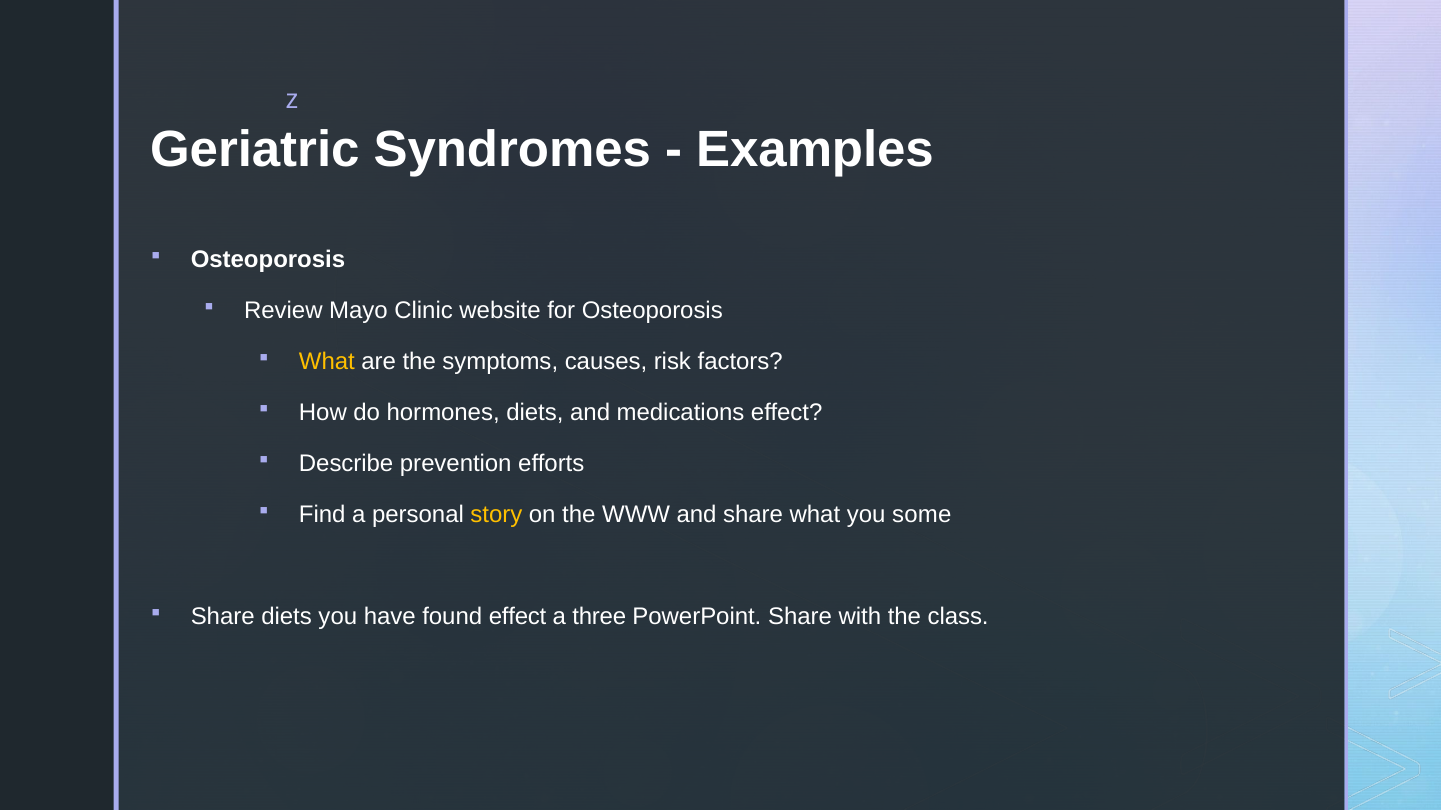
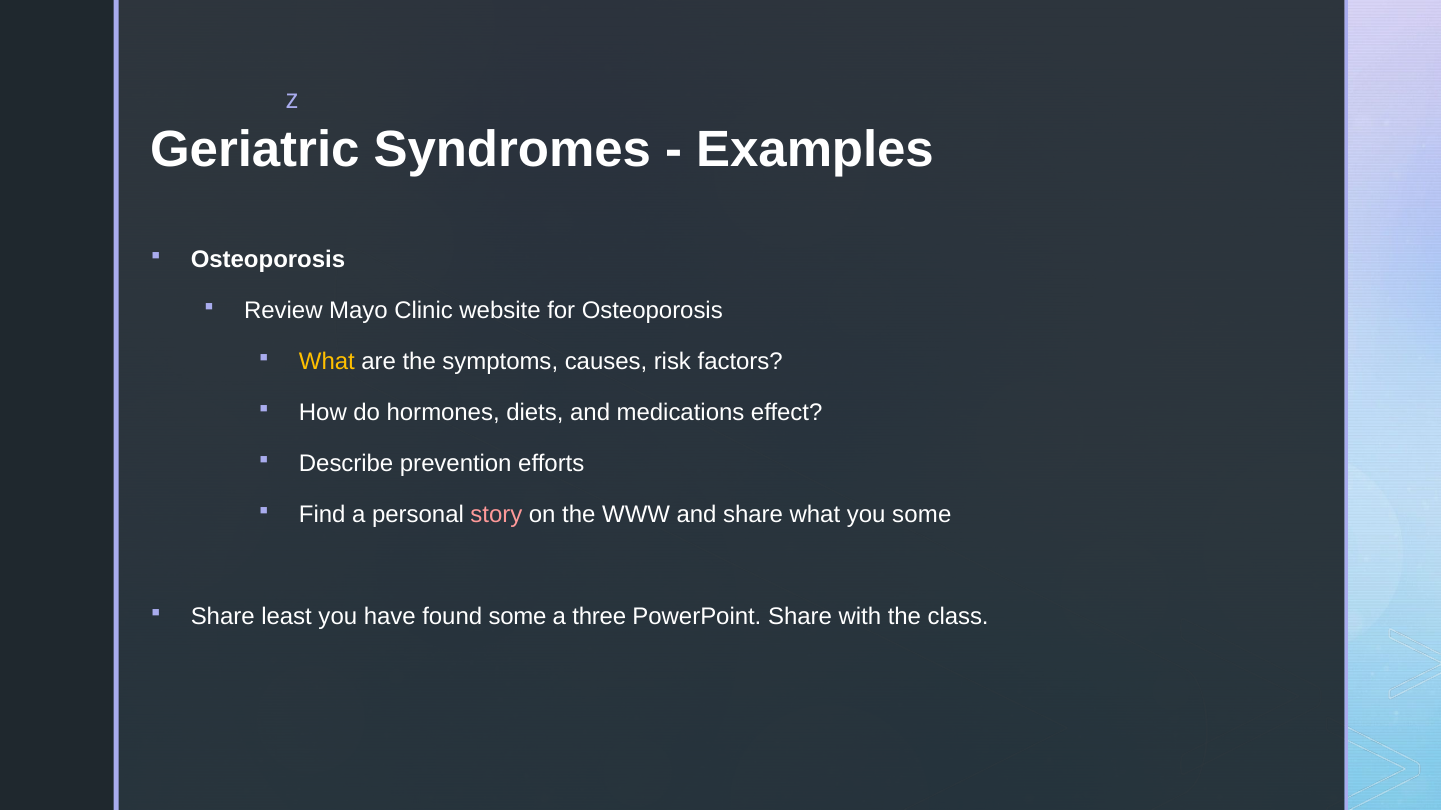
story colour: yellow -> pink (496, 515)
Share diets: diets -> least (287, 617)
found effect: effect -> some (518, 617)
